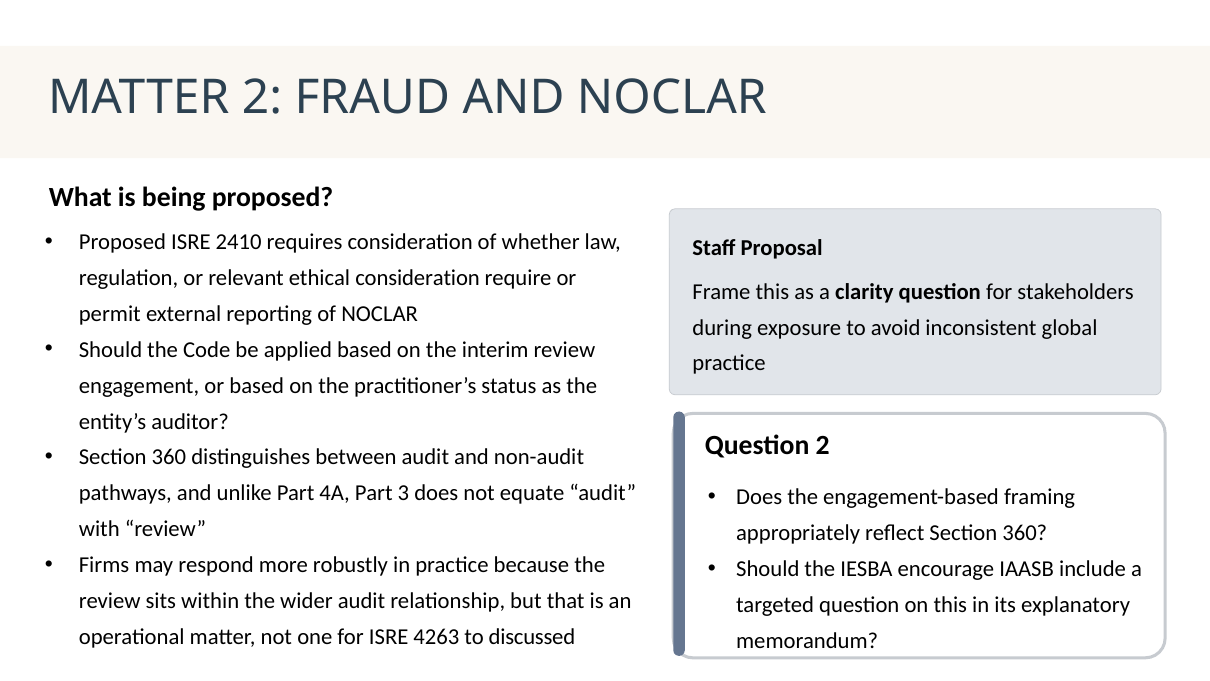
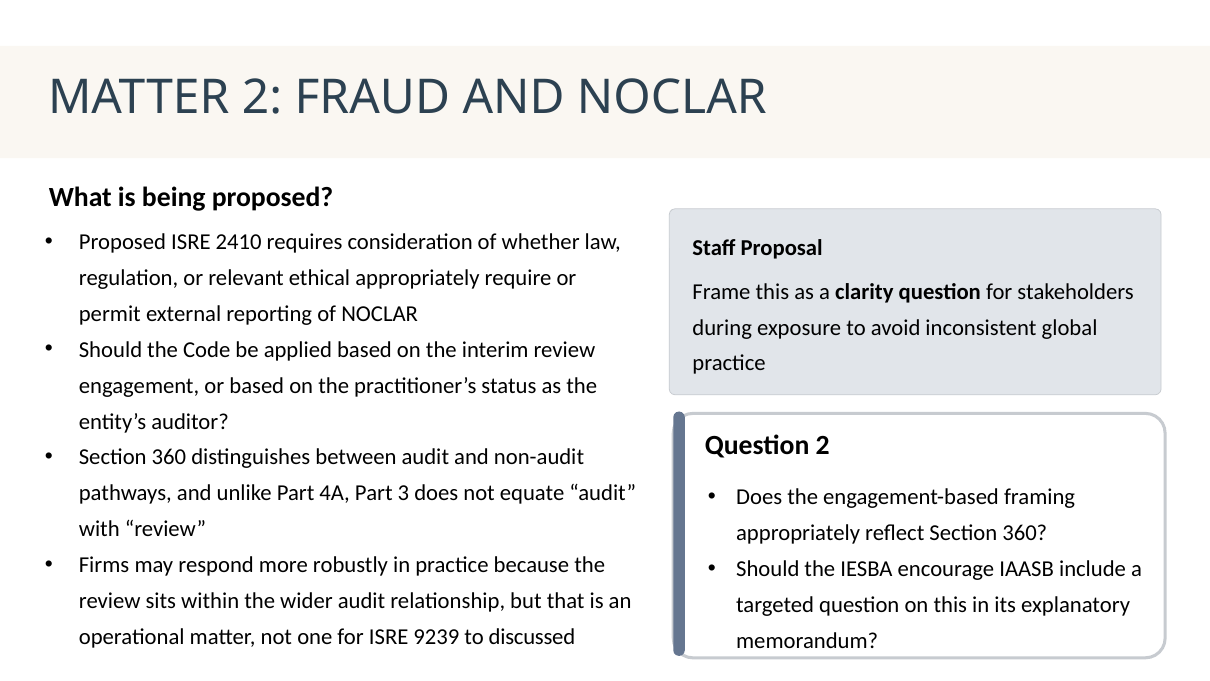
ethical consideration: consideration -> appropriately (417, 278)
4263: 4263 -> 9239 (436, 637)
